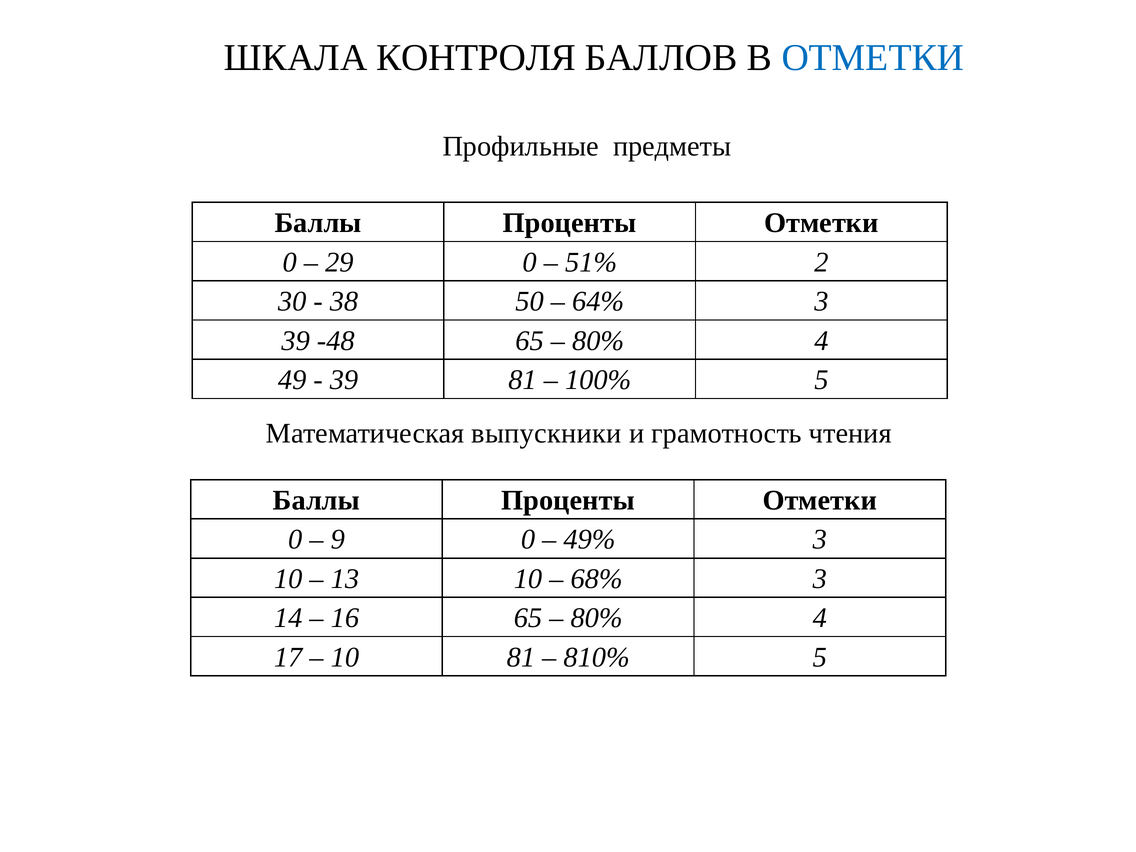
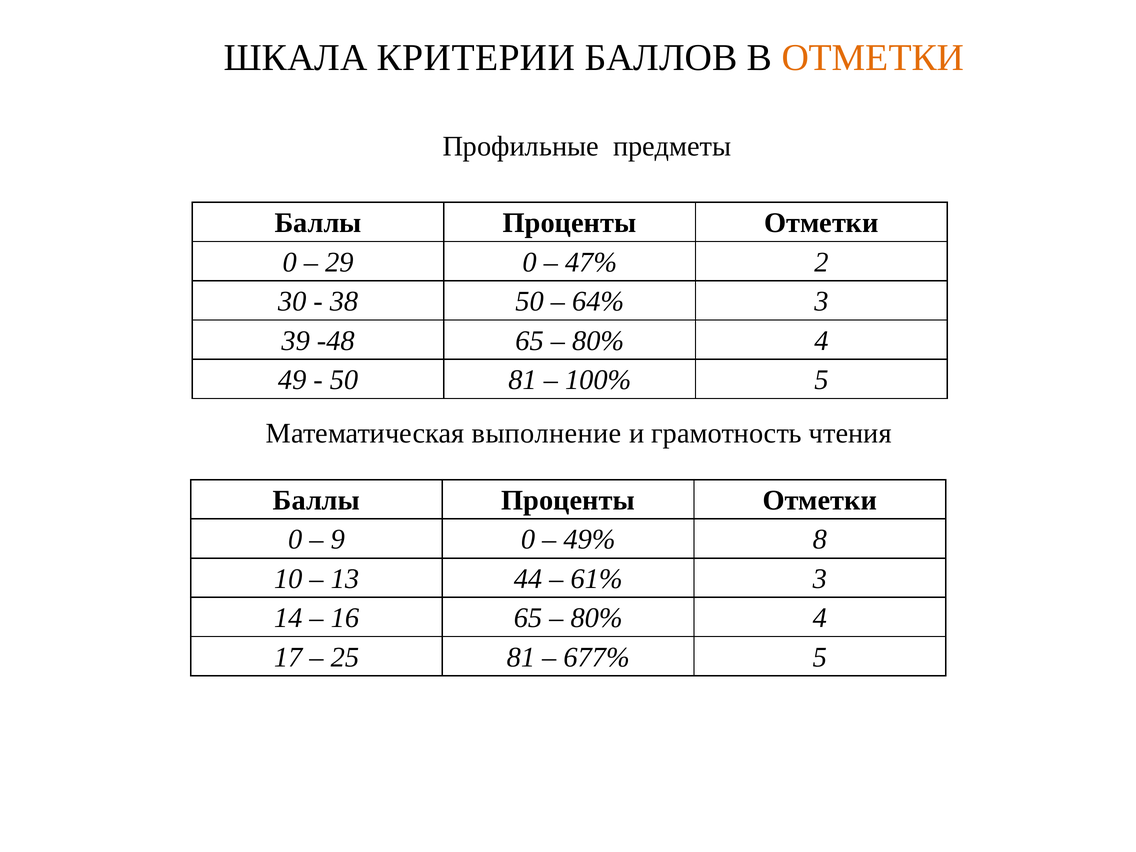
КОНТРОЛЯ: КОНТРОЛЯ -> КРИТЕРИИ (476, 58)
ОТМЕТКИ colour: blue -> orange (873, 58)
51%: 51% -> 47% (591, 262)
39: 39 -> 50 (344, 380)
выпускники: выпускники -> выполнение (546, 433)
49% 3: 3 -> 8 (820, 540)
13 10: 10 -> 44 (528, 579)
68%: 68% -> 61% (597, 579)
10: 10 -> 25 (345, 657)
810%: 810% -> 677% (597, 657)
